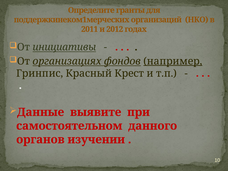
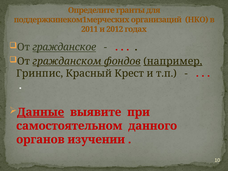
инициативы: инициативы -> гражданское (64, 47)
организациях: организациях -> гражданском (67, 61)
Данные underline: none -> present (41, 112)
